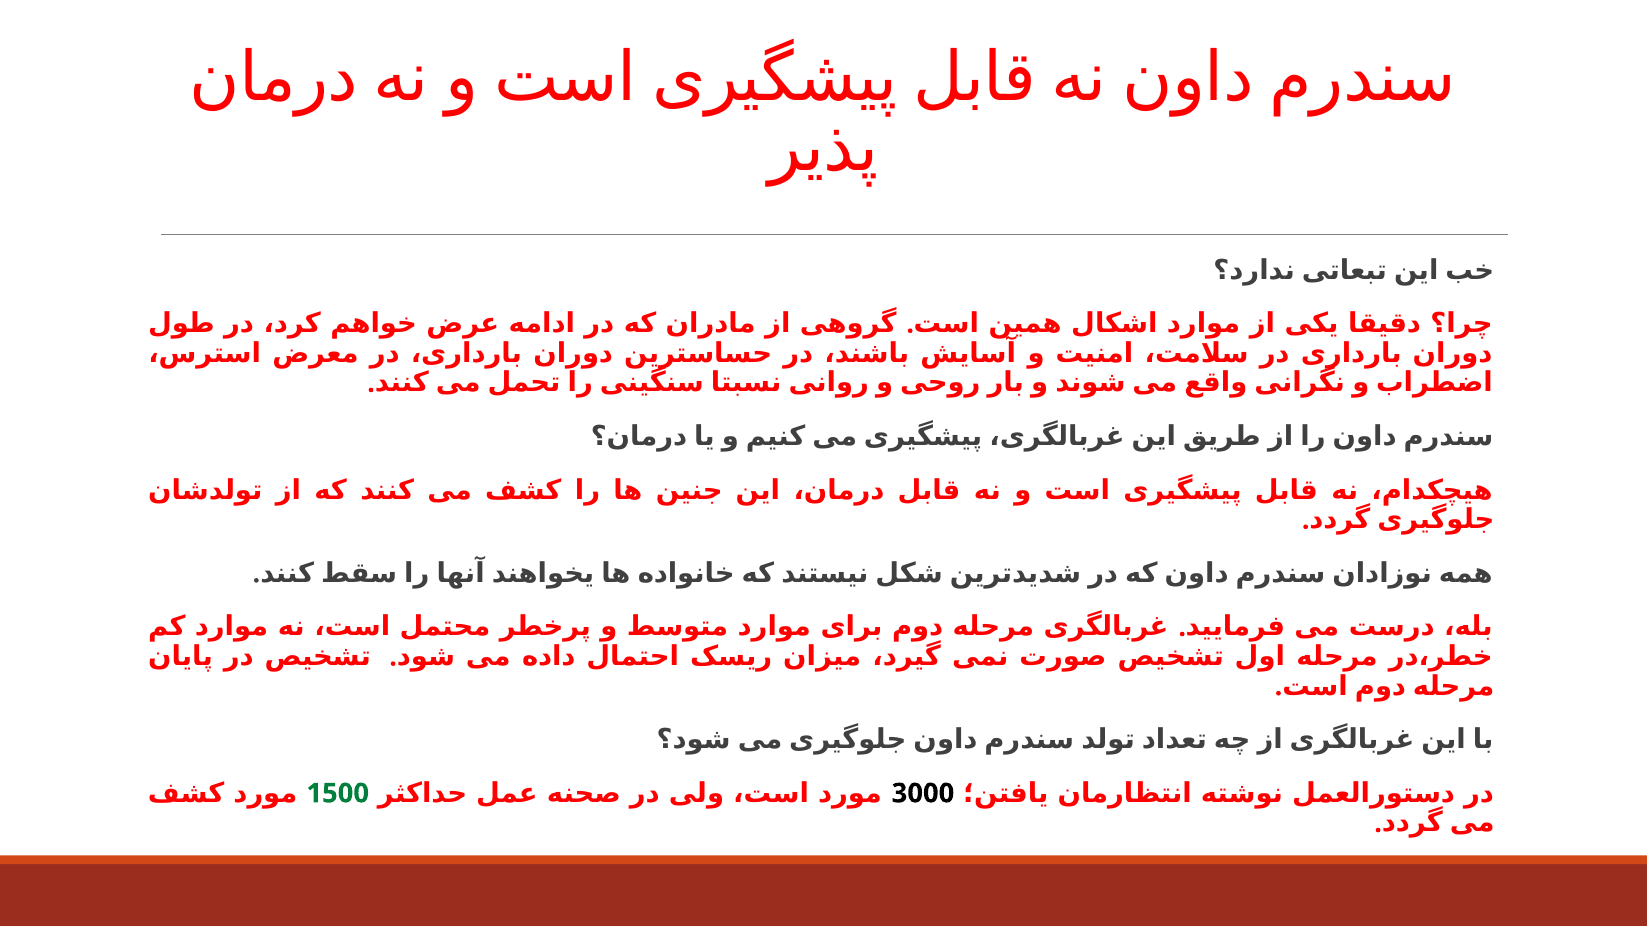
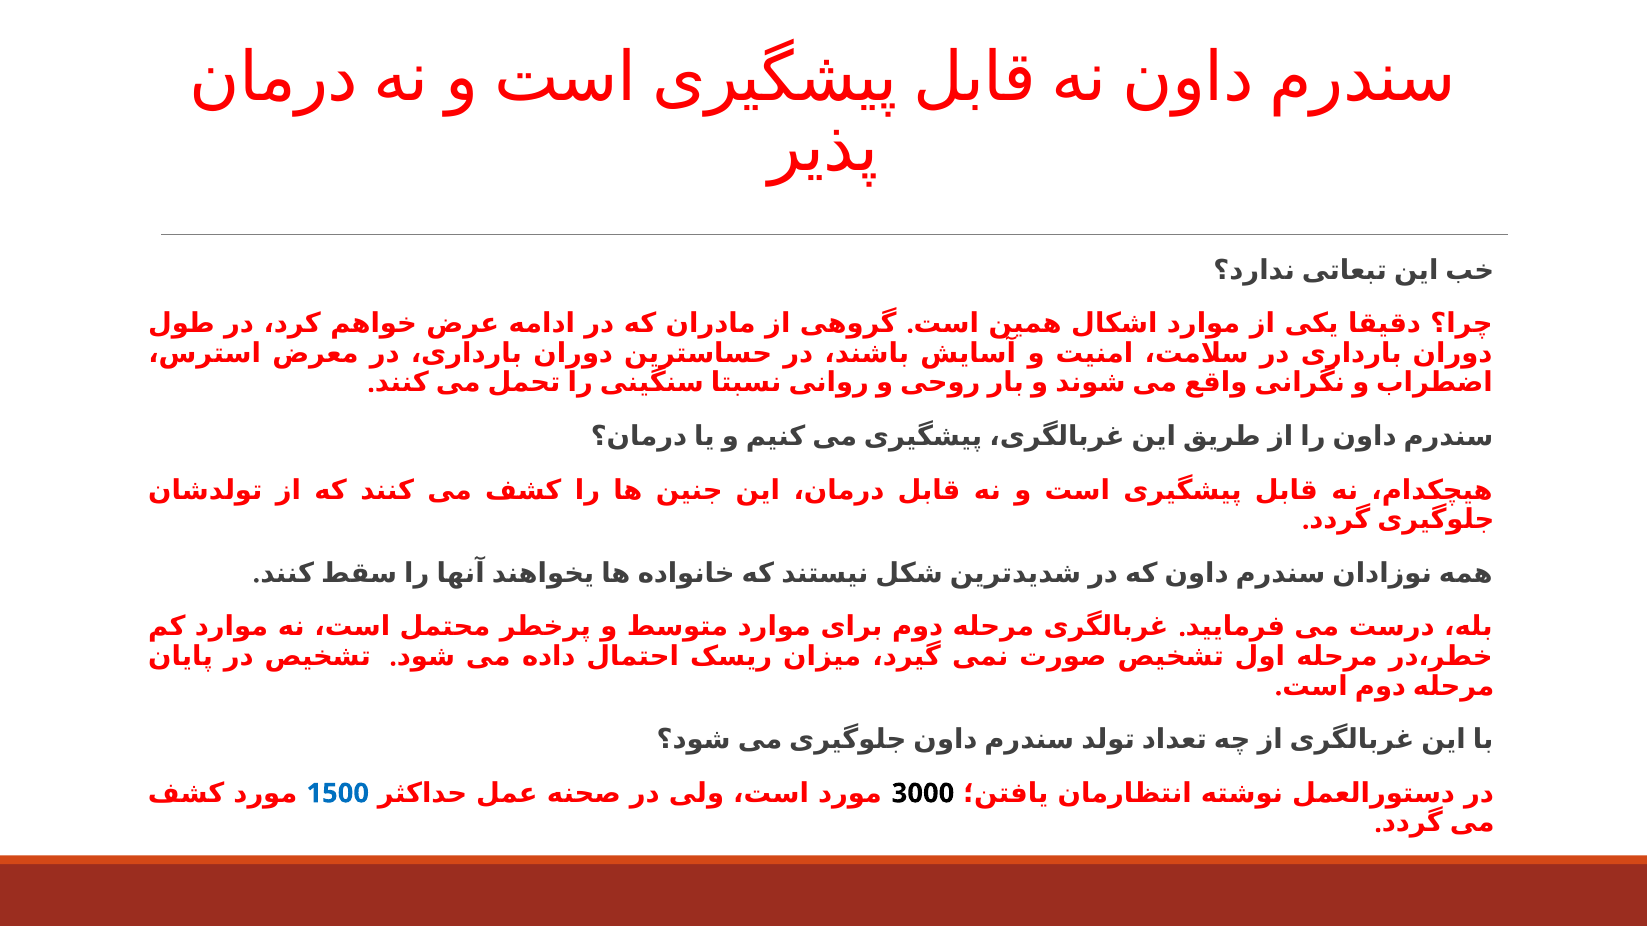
1500 colour: green -> blue (338, 794)
